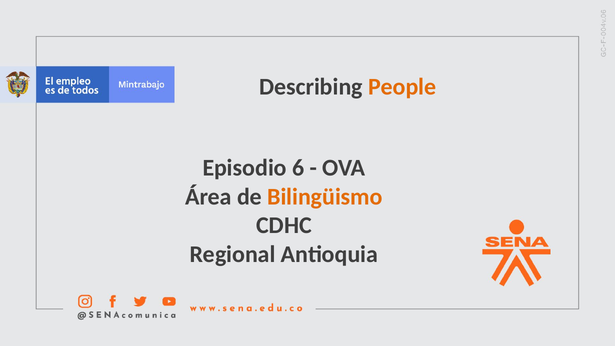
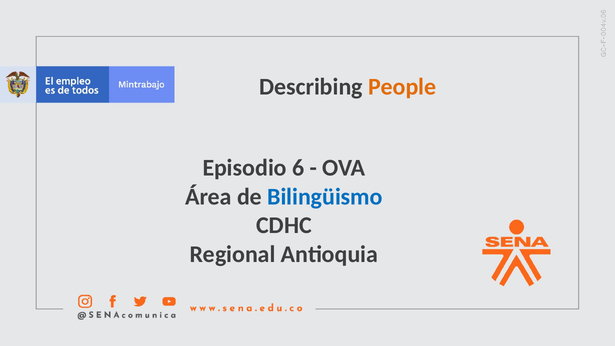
Bilingüismo colour: orange -> blue (325, 197)
